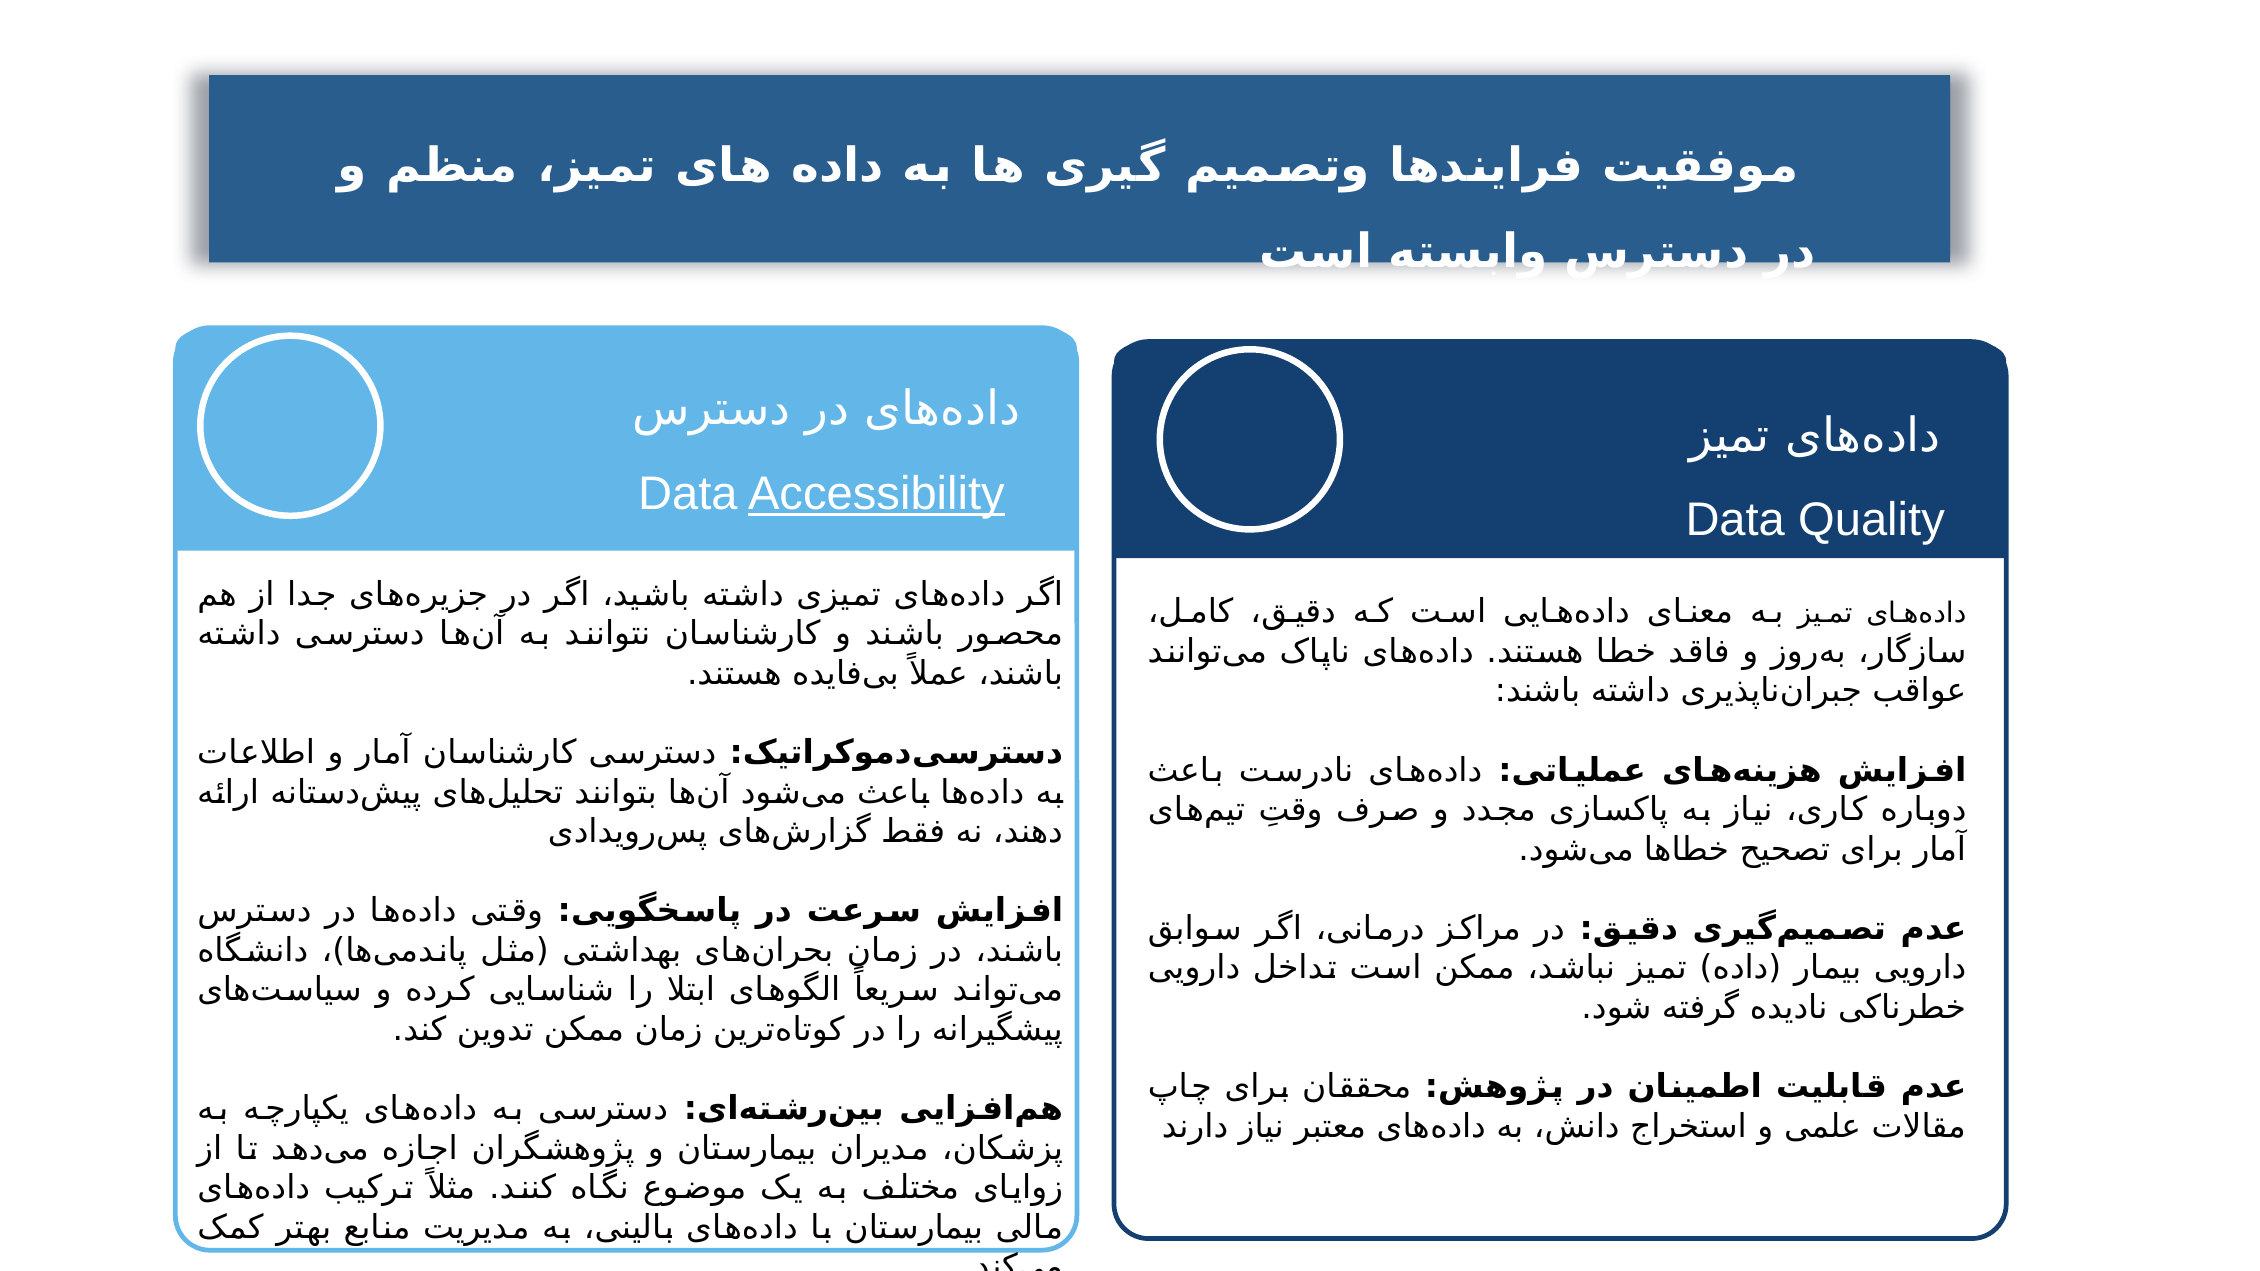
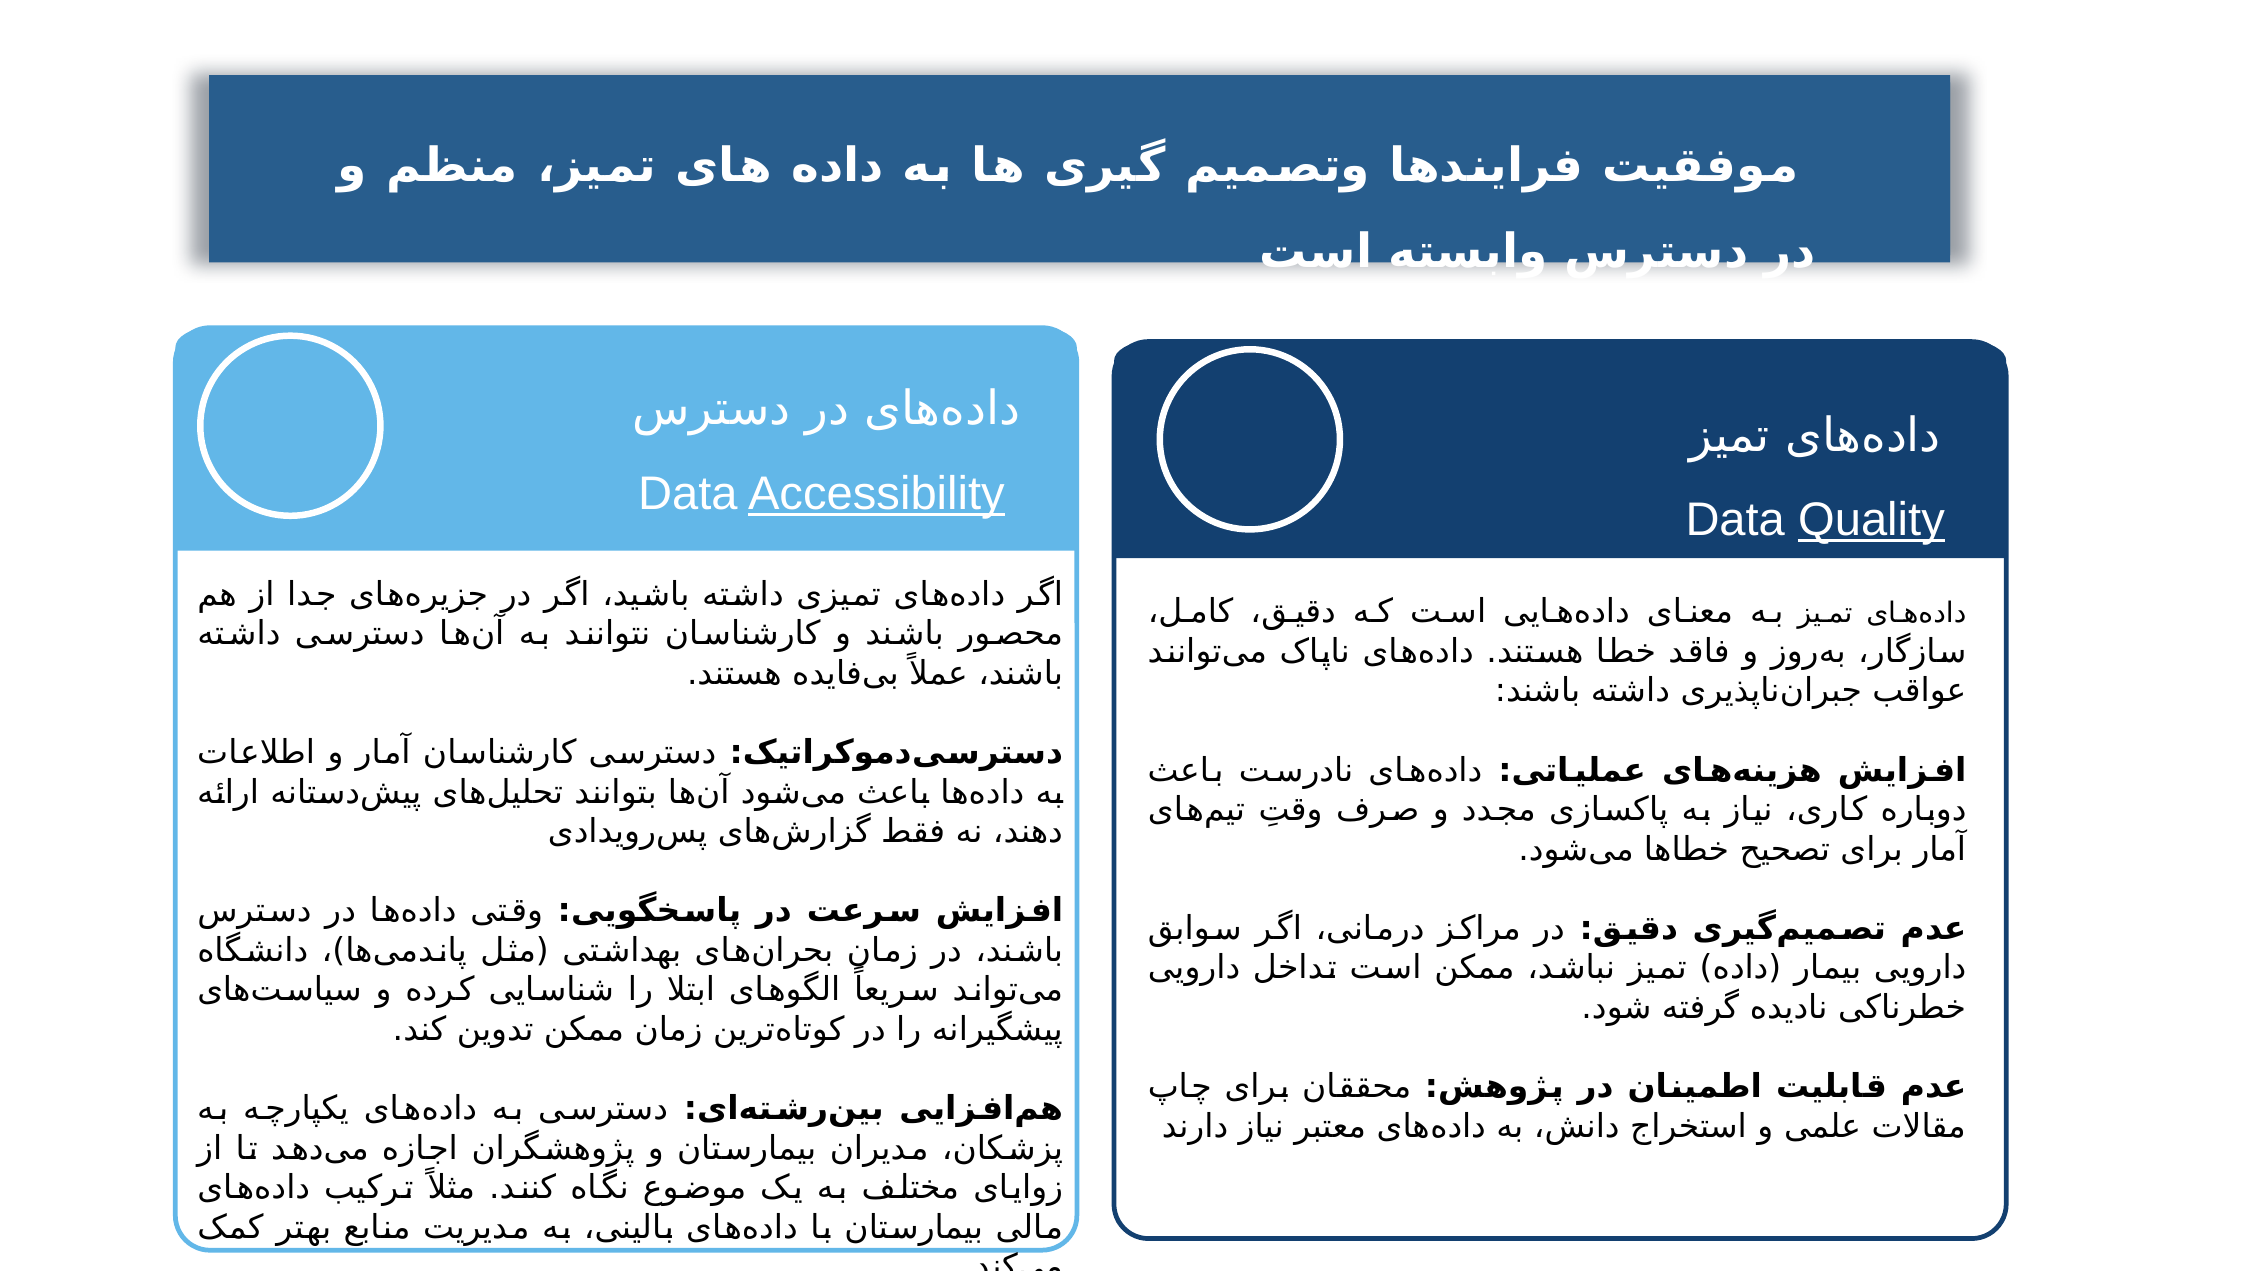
Quality underline: none -> present (1871, 521)
